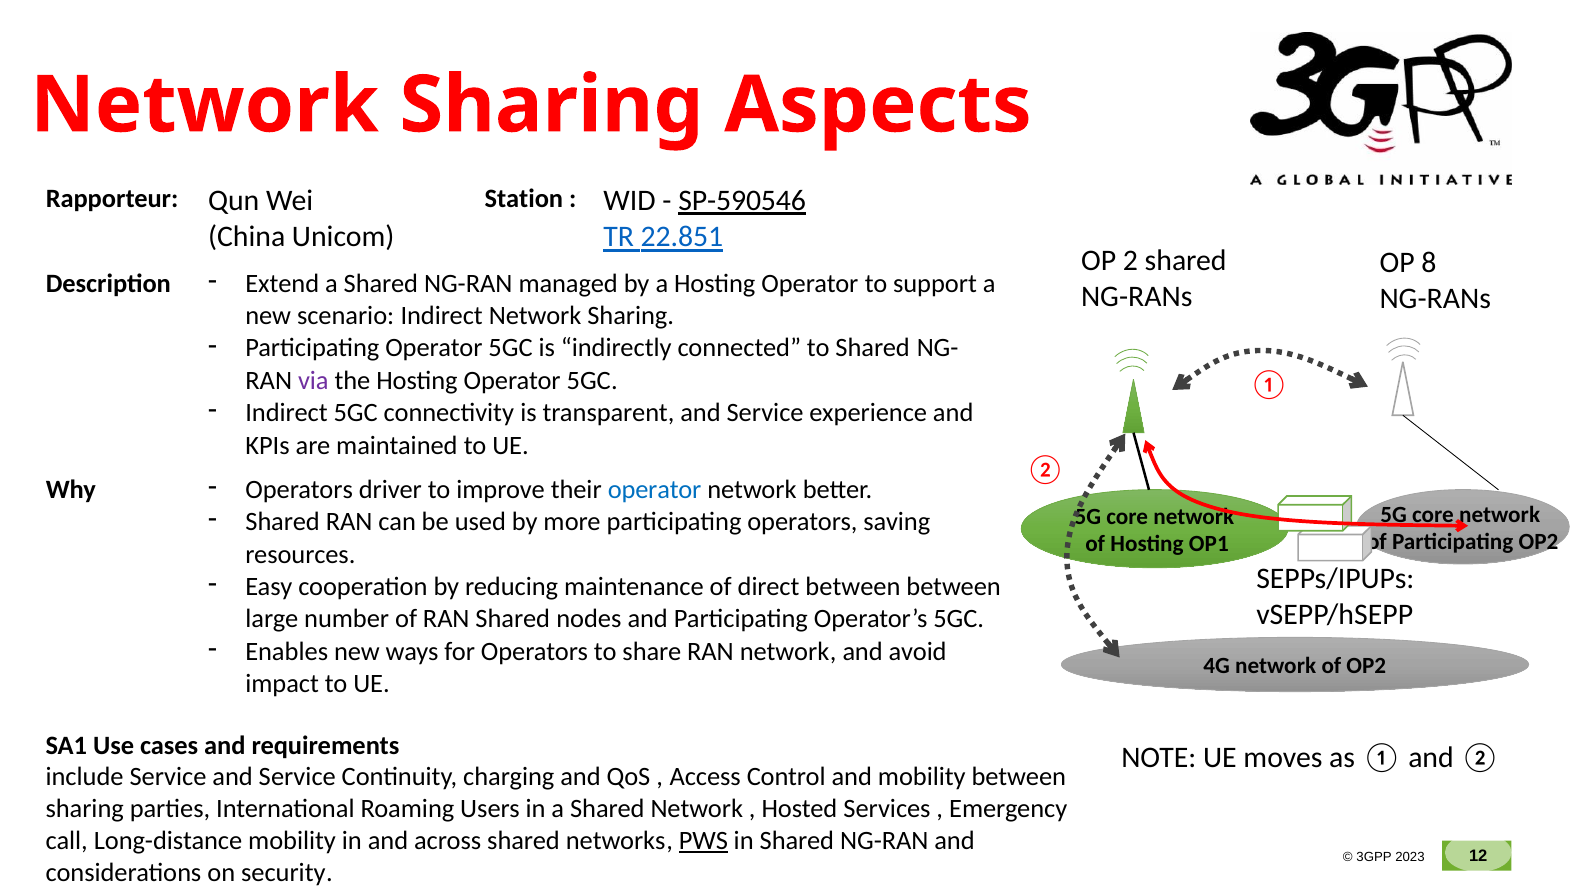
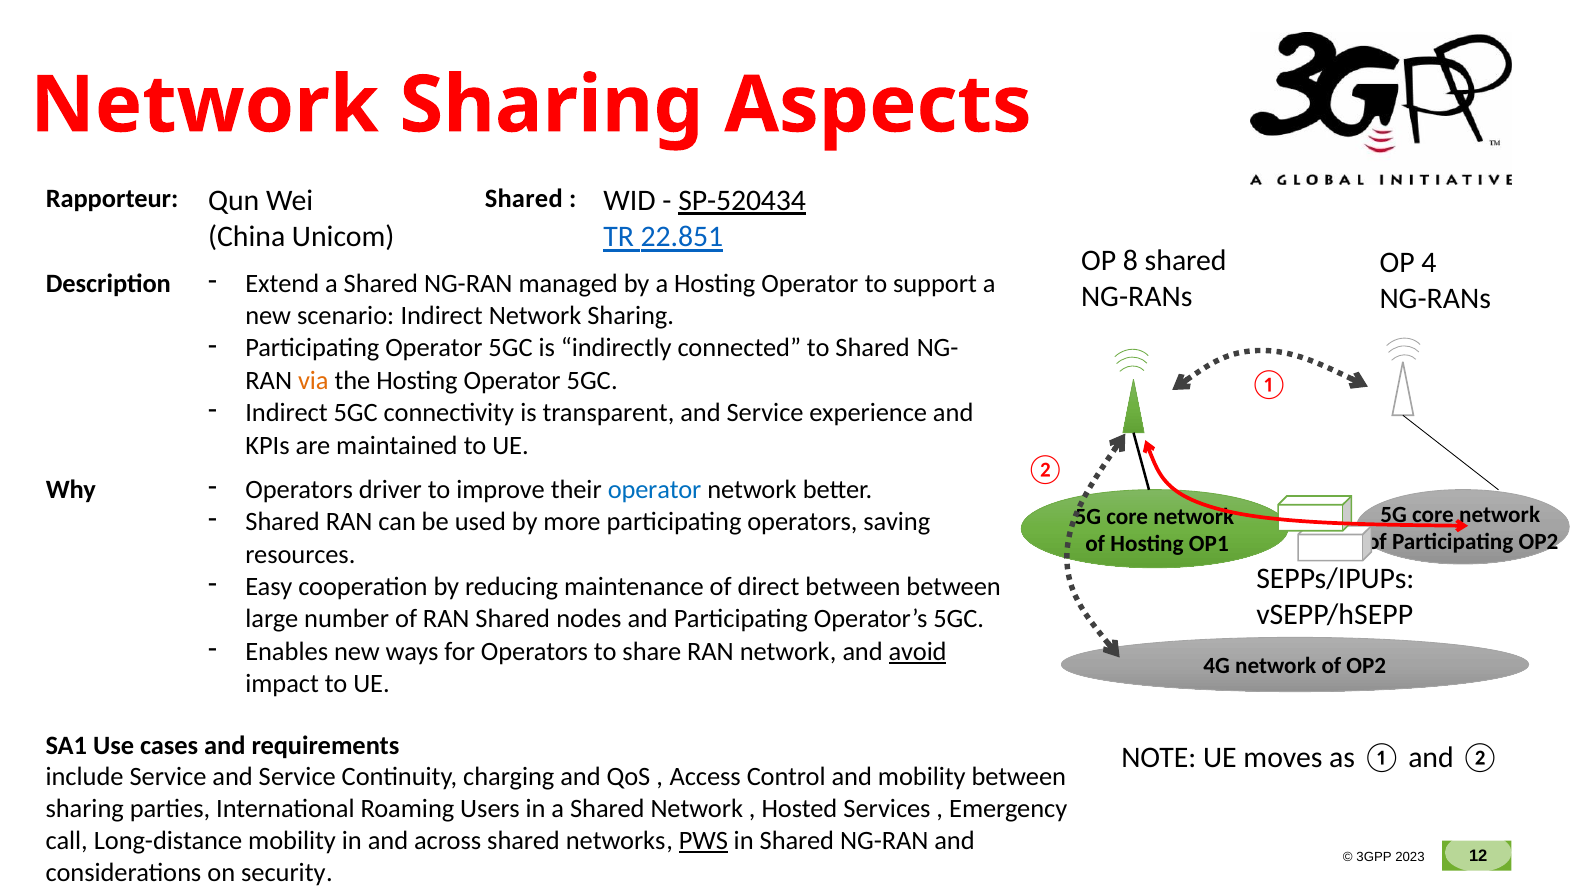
Station: Station -> Shared (524, 199)
SP-590546: SP-590546 -> SP-520434 (742, 201)
2: 2 -> 8 (1130, 261)
8: 8 -> 4 (1429, 263)
via colour: purple -> orange (313, 381)
avoid underline: none -> present (918, 651)
